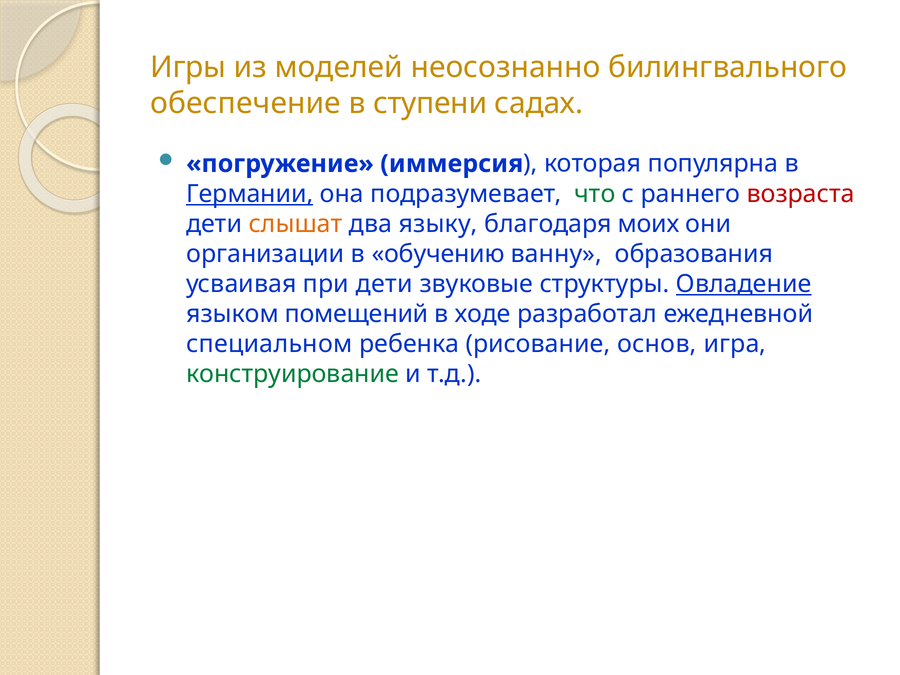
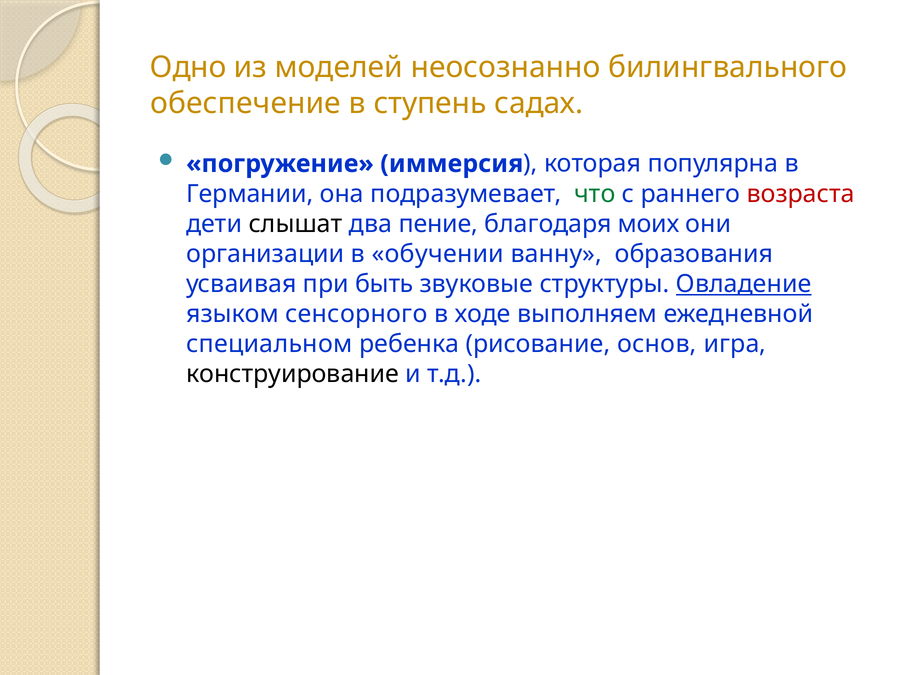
Игры: Игры -> Одно (188, 67)
ступени: ступени -> ступень (430, 103)
Германии underline: present -> none (250, 194)
слышат colour: orange -> black (296, 224)
языку: языку -> пение (438, 224)
обучению: обучению -> обучении (438, 254)
при дети: дети -> быть (384, 284)
помещений: помещений -> сенсорного (356, 314)
разработал: разработал -> выполняем (587, 314)
конструирование colour: green -> black (293, 374)
